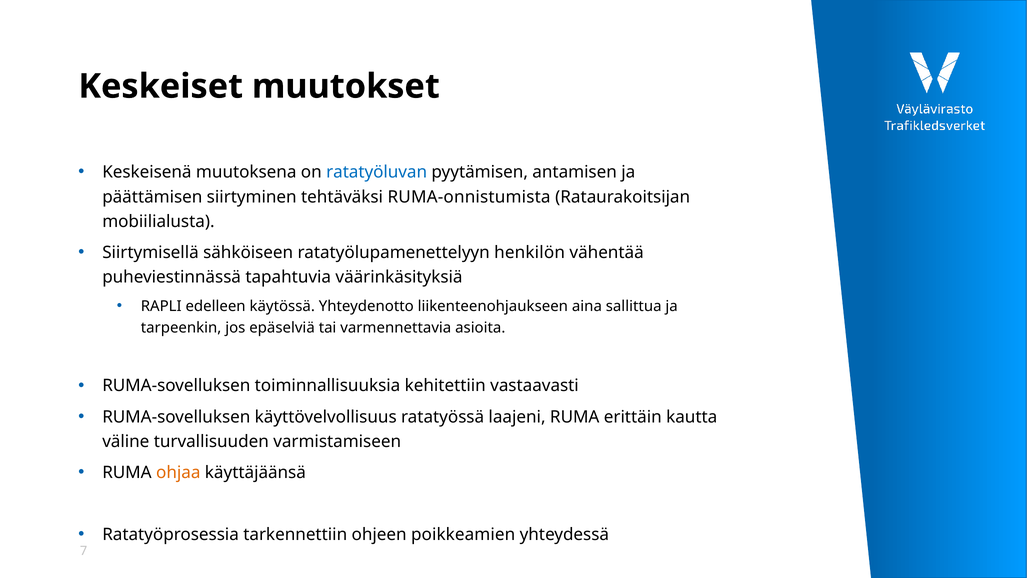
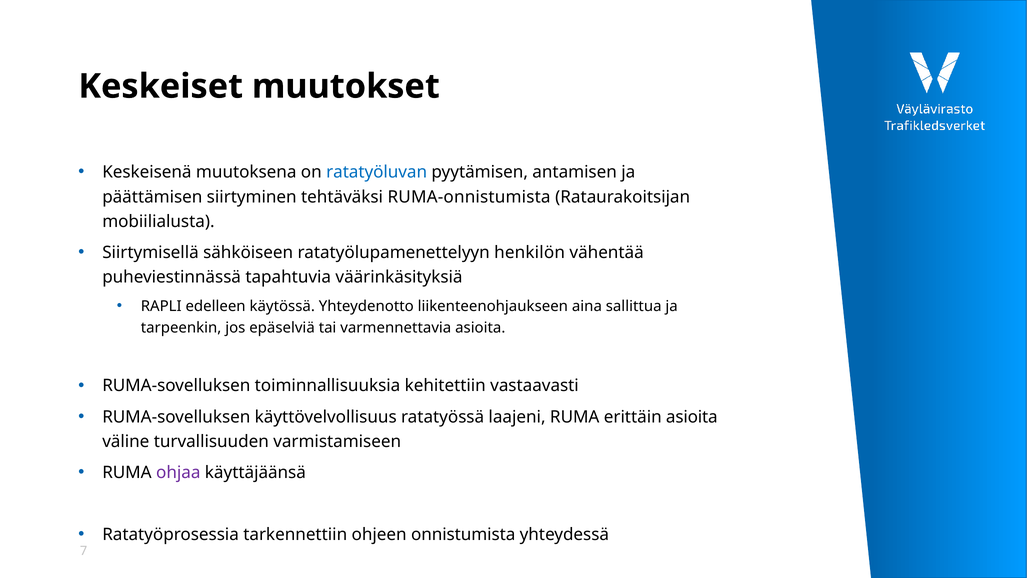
erittäin kautta: kautta -> asioita (692, 417)
ohjaa colour: orange -> purple (178, 472)
poikkeamien: poikkeamien -> onnistumista (463, 534)
